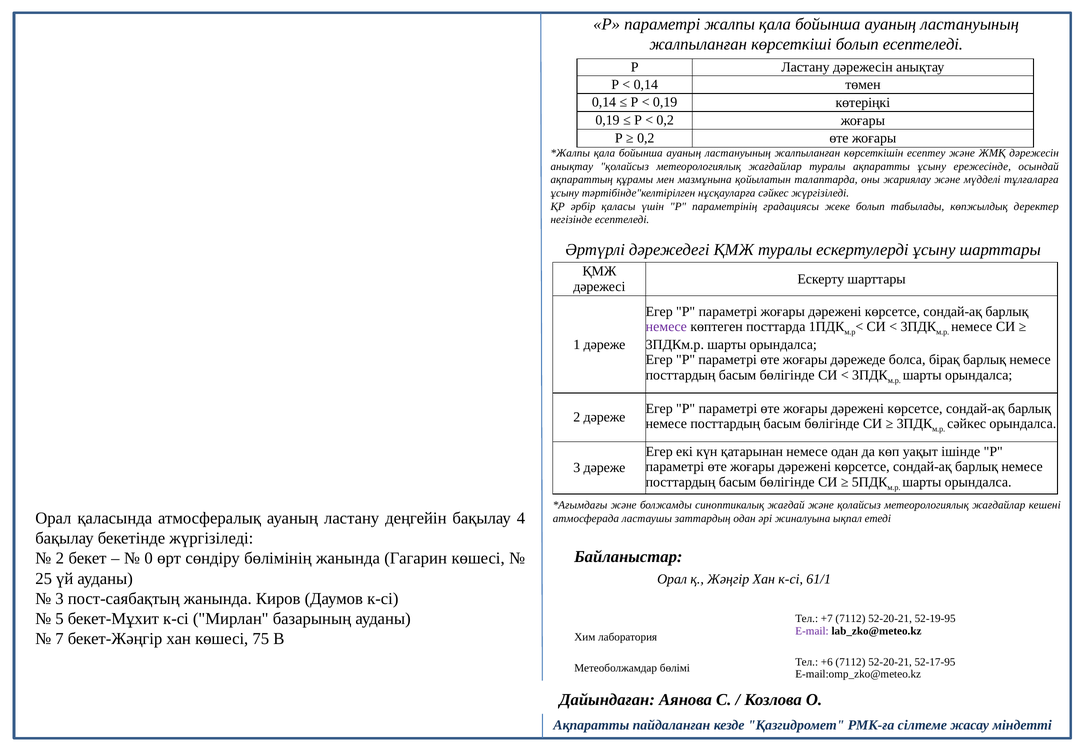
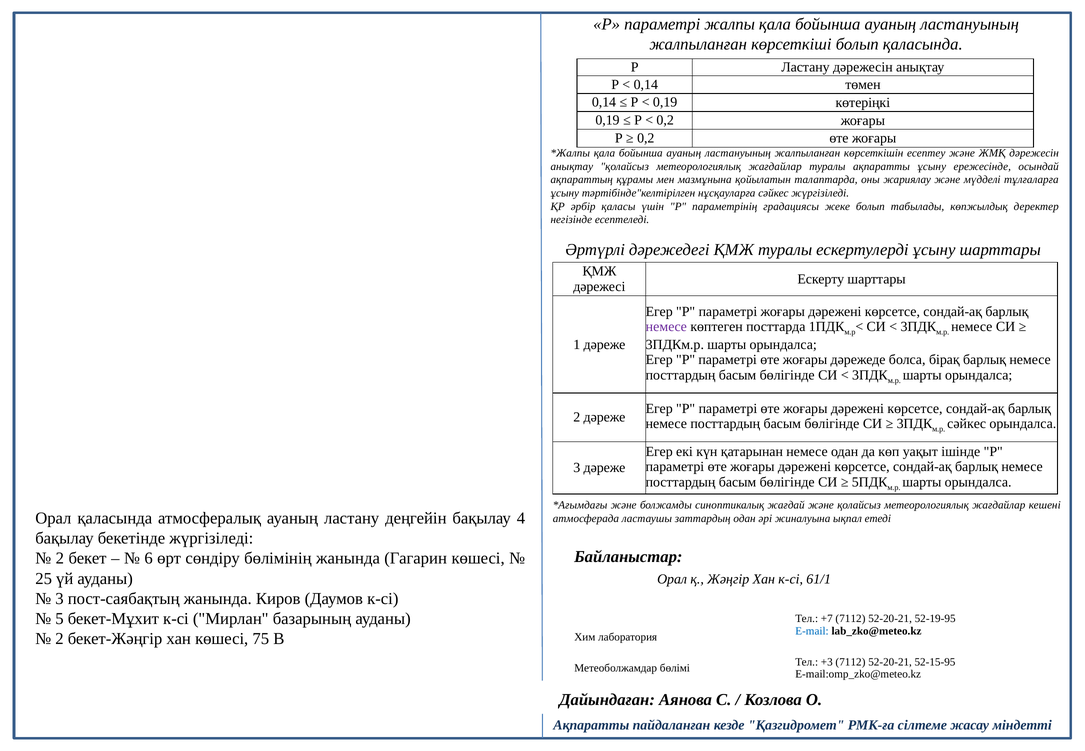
болып есептеледі: есептеледі -> қаласында (923, 44)
0: 0 -> 6 (149, 559)
E-mail colour: purple -> blue (812, 631)
7: 7 -> 2 (59, 639)
+6: +6 -> +3 (827, 662)
52-17-95: 52-17-95 -> 52-15-95 (935, 662)
